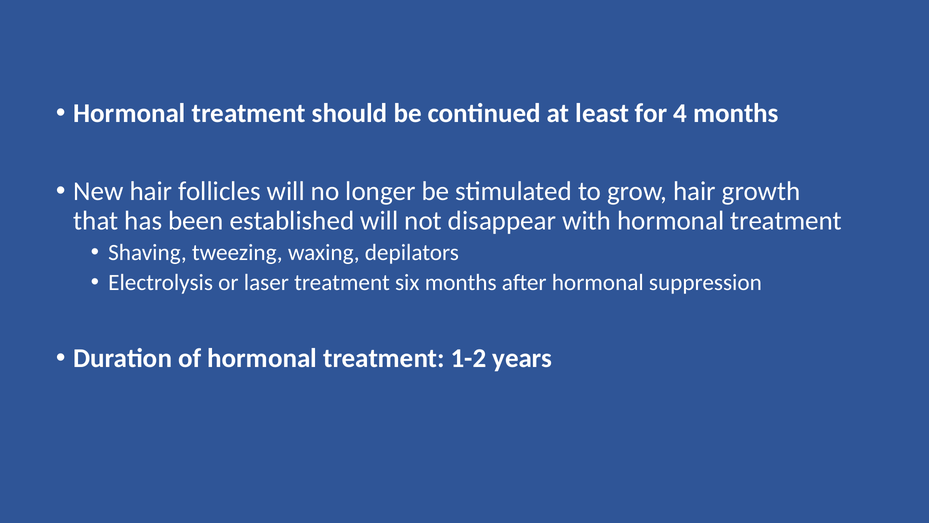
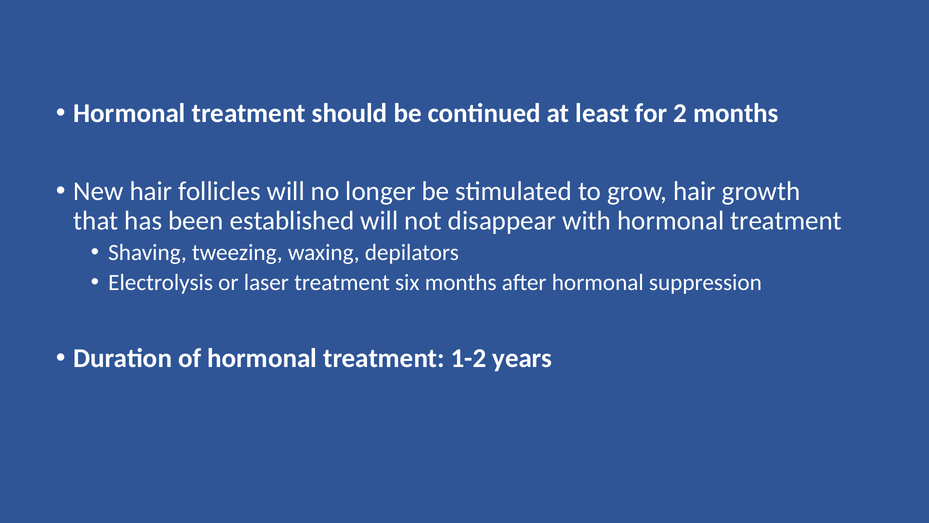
4: 4 -> 2 (680, 113)
